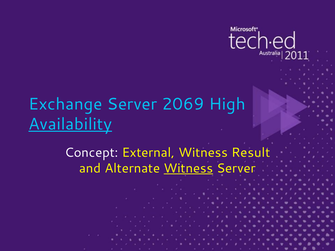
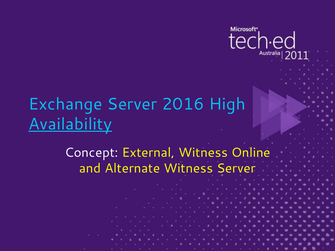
2069: 2069 -> 2016 (183, 104)
Result: Result -> Online (251, 153)
Witness underline: present -> none (188, 168)
